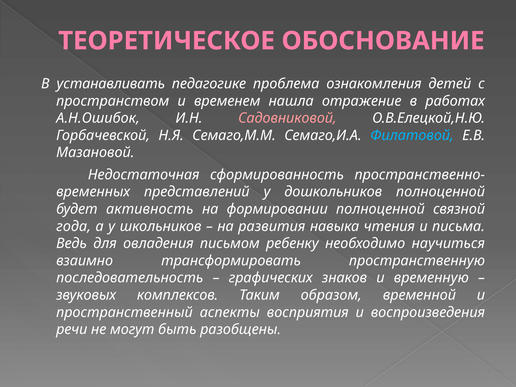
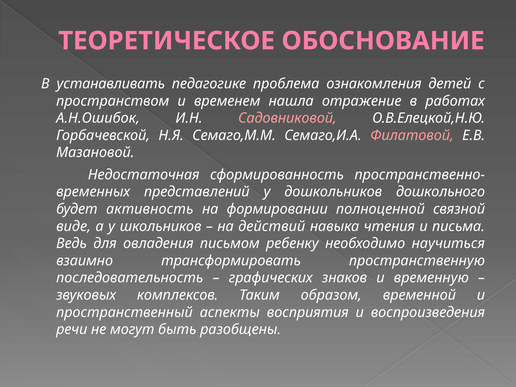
Филатовой colour: light blue -> pink (412, 135)
дошкольников полноценной: полноценной -> дошкольного (441, 192)
года: года -> виде (74, 226)
развития: развития -> действий (272, 226)
